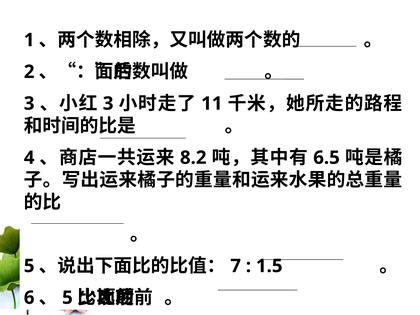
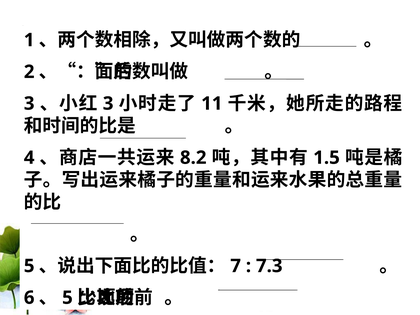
6.5: 6.5 -> 1.5 (327, 158)
1.5: 1.5 -> 7.3 (269, 266)
